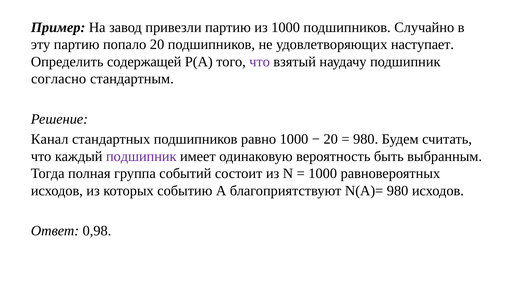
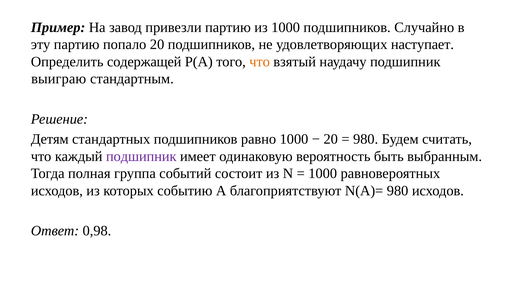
что colour: purple -> orange (260, 62)
согласно: согласно -> выиграю (59, 79)
Канал: Канал -> Детям (50, 139)
